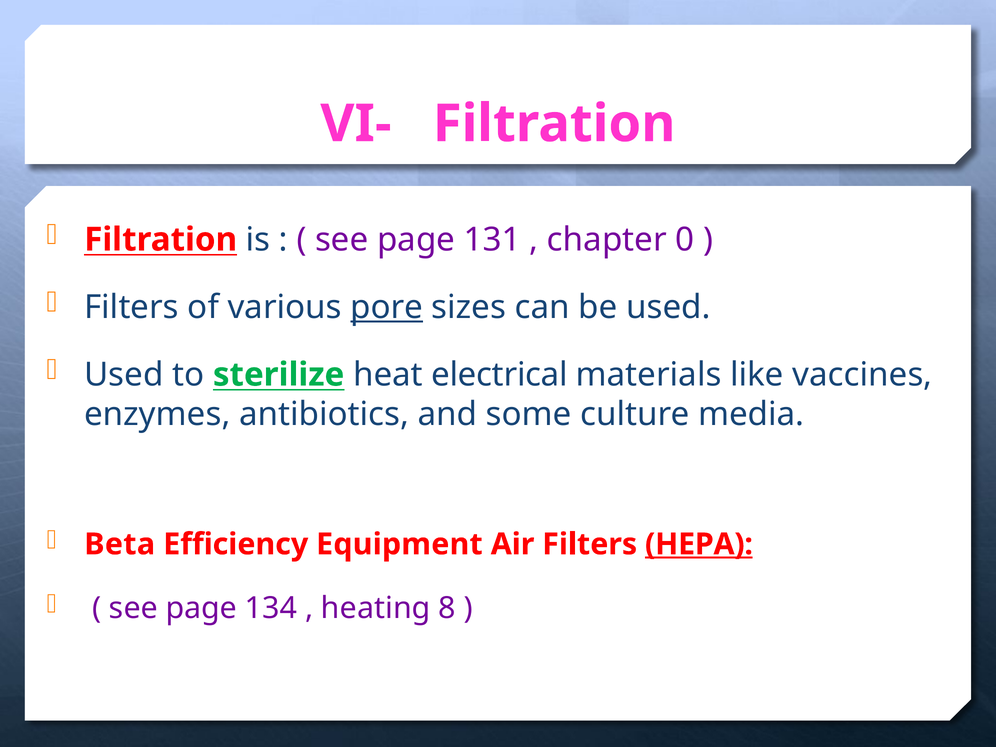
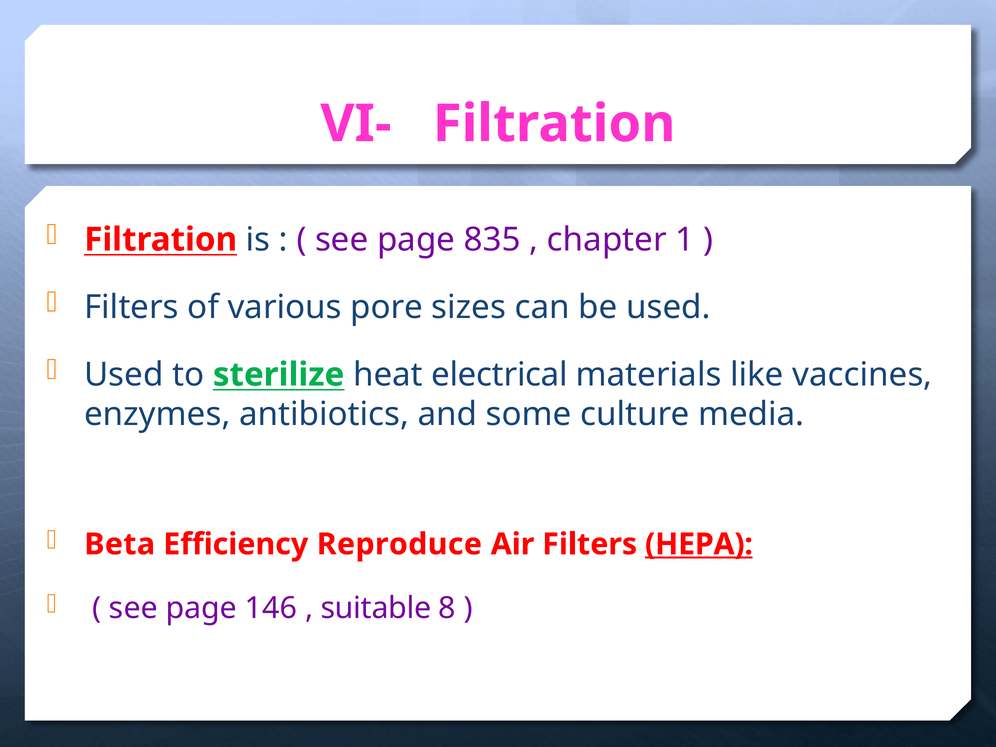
131: 131 -> 835 (492, 240)
0: 0 -> 1 (685, 240)
pore underline: present -> none (387, 307)
Equipment: Equipment -> Reproduce (399, 544)
134: 134 -> 146 (271, 608)
heating: heating -> suitable (376, 608)
